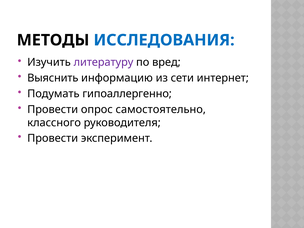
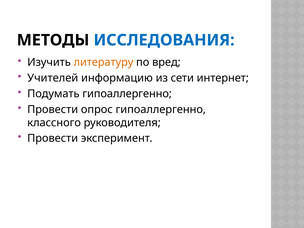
литературу colour: purple -> orange (104, 62)
Выяснить: Выяснить -> Учителей (53, 78)
опрос самостоятельно: самостоятельно -> гипоаллергенно (161, 109)
